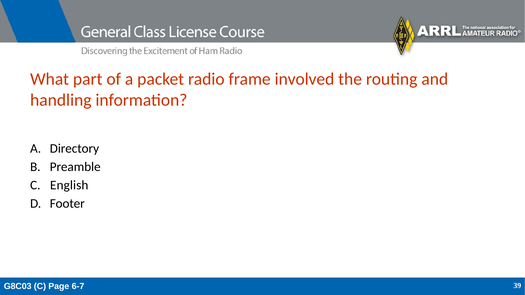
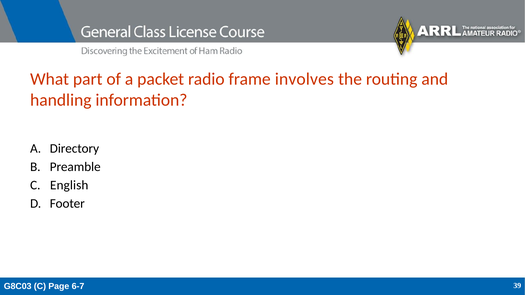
involved: involved -> involves (304, 79)
